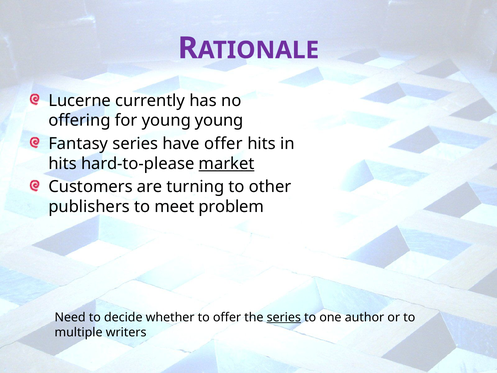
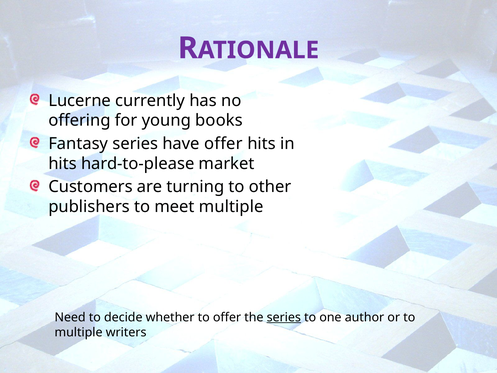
young young: young -> books (219, 120)
market underline: present -> none (227, 163)
meet problem: problem -> multiple (231, 207)
